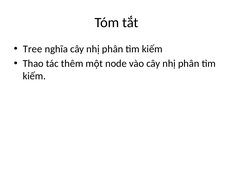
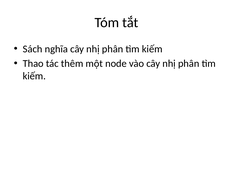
Tree: Tree -> Sách (33, 49)
